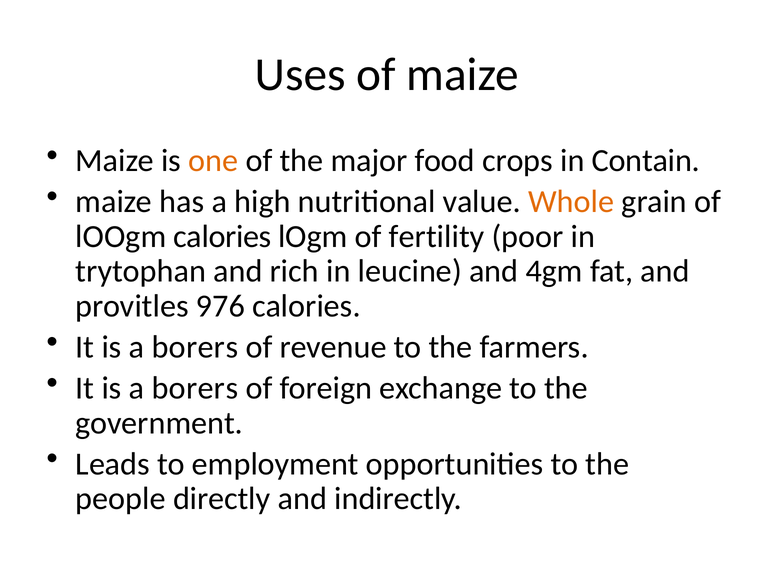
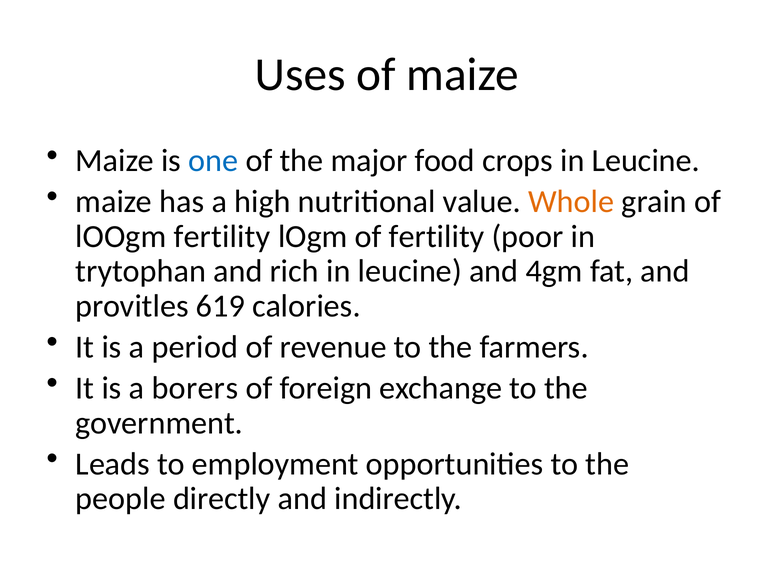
one colour: orange -> blue (213, 161)
crops in Contain: Contain -> Leucine (646, 161)
lOOgm calories: calories -> fertility (222, 237)
976: 976 -> 619 (220, 306)
borers: borers -> period (195, 347)
